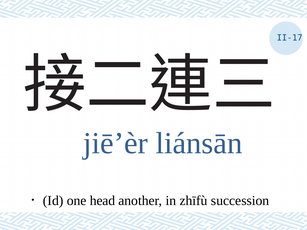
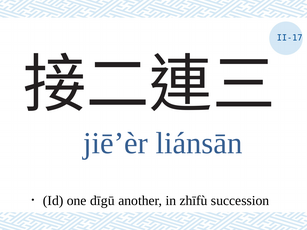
head: head -> dīgū (102, 201)
